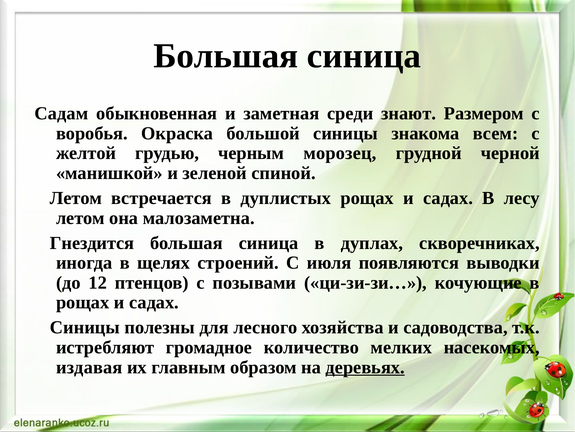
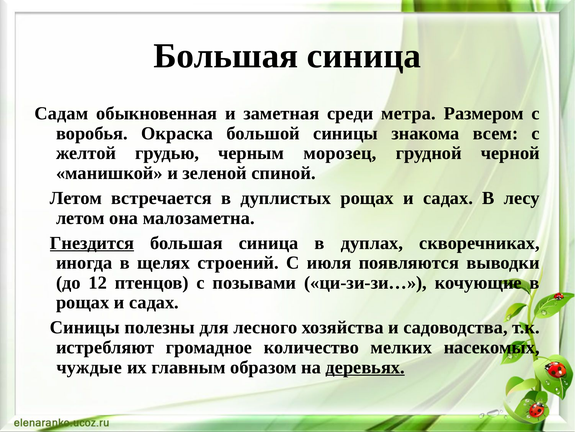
знают: знают -> метра (408, 113)
Гнездится underline: none -> present (92, 243)
издавая: издавая -> чуждые (89, 367)
